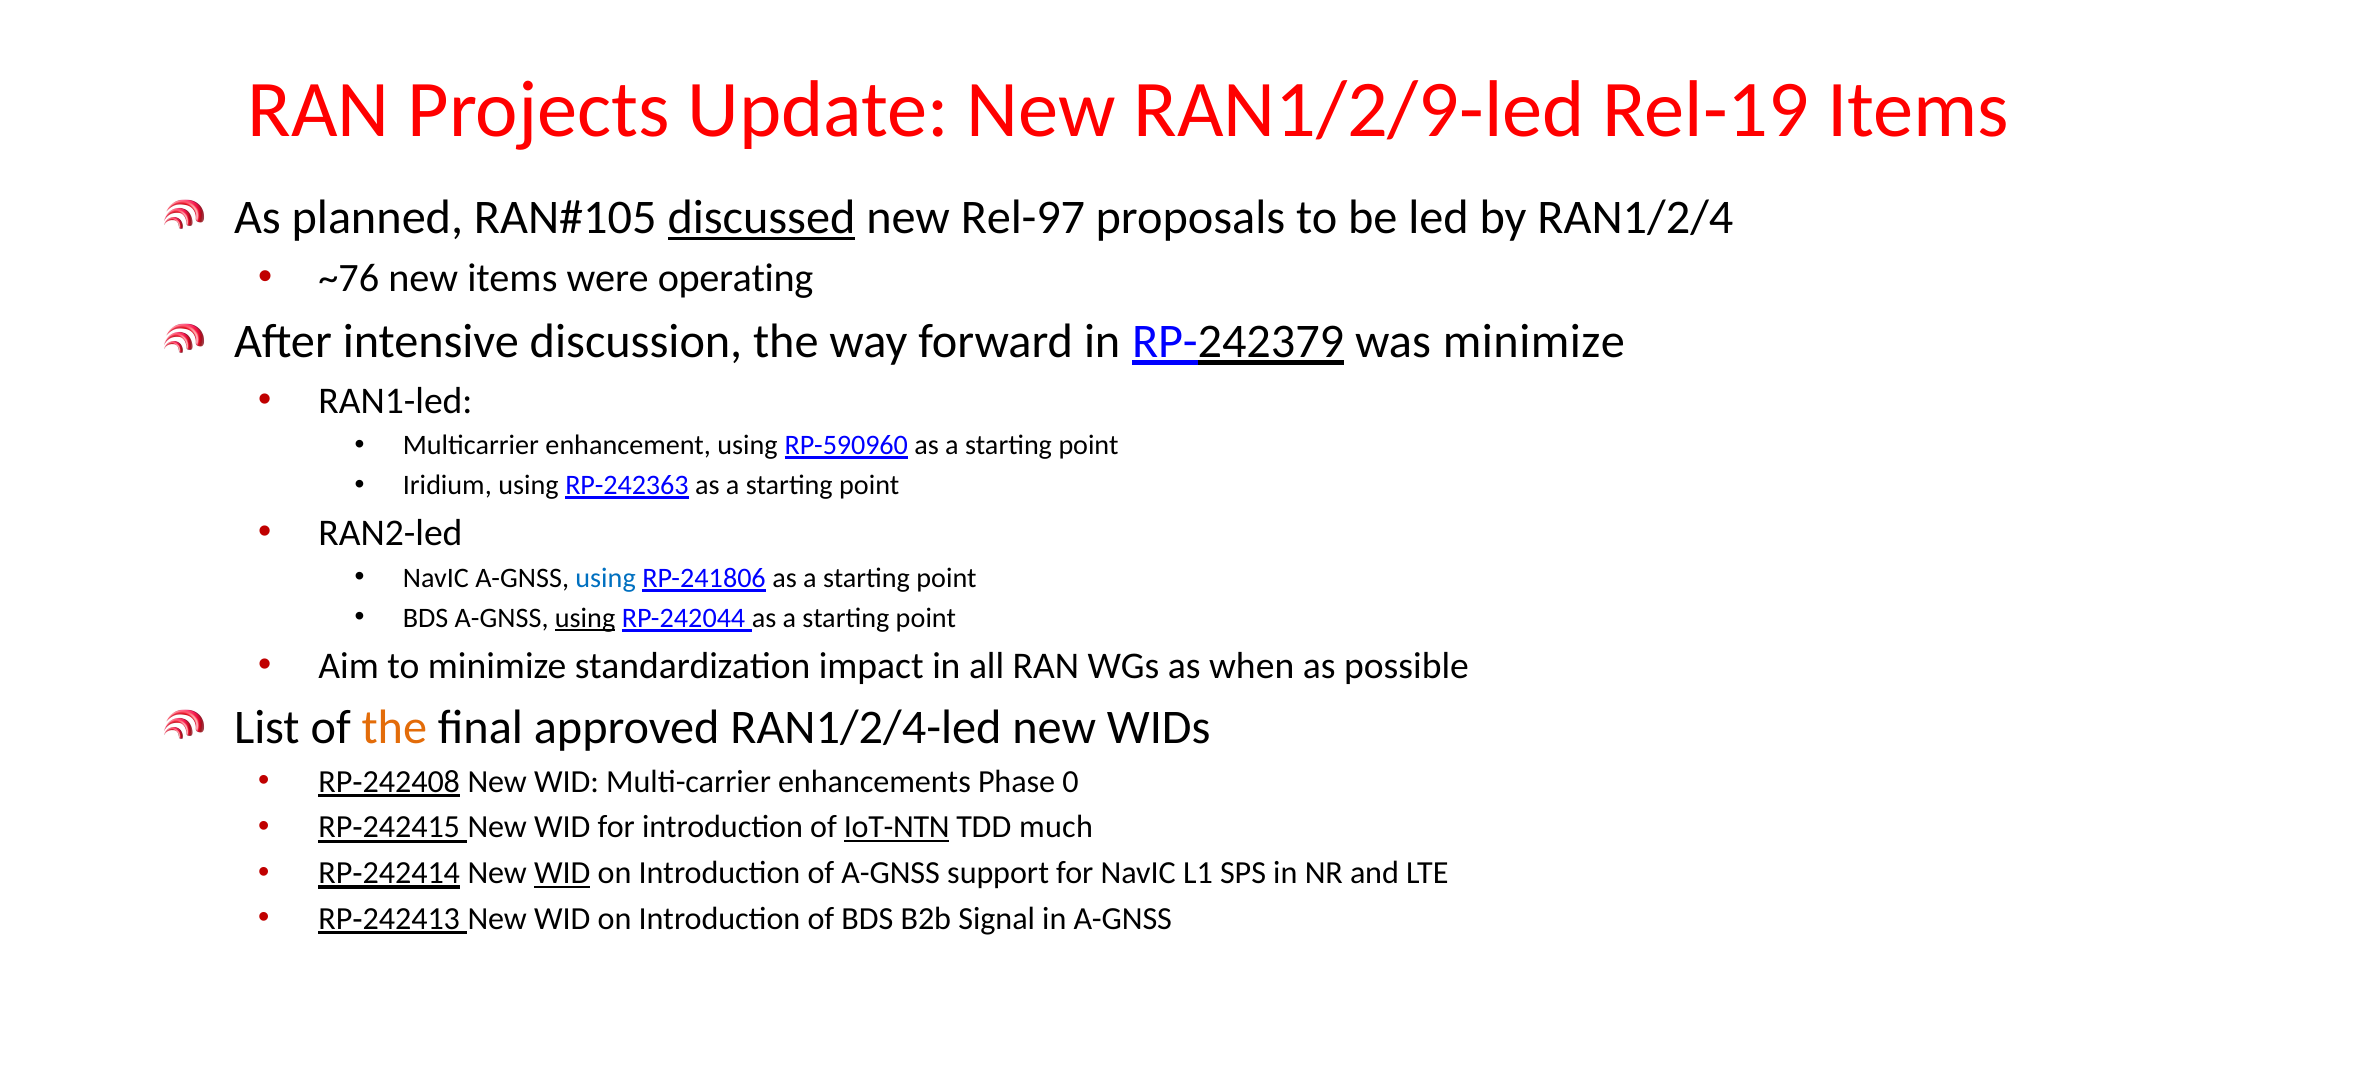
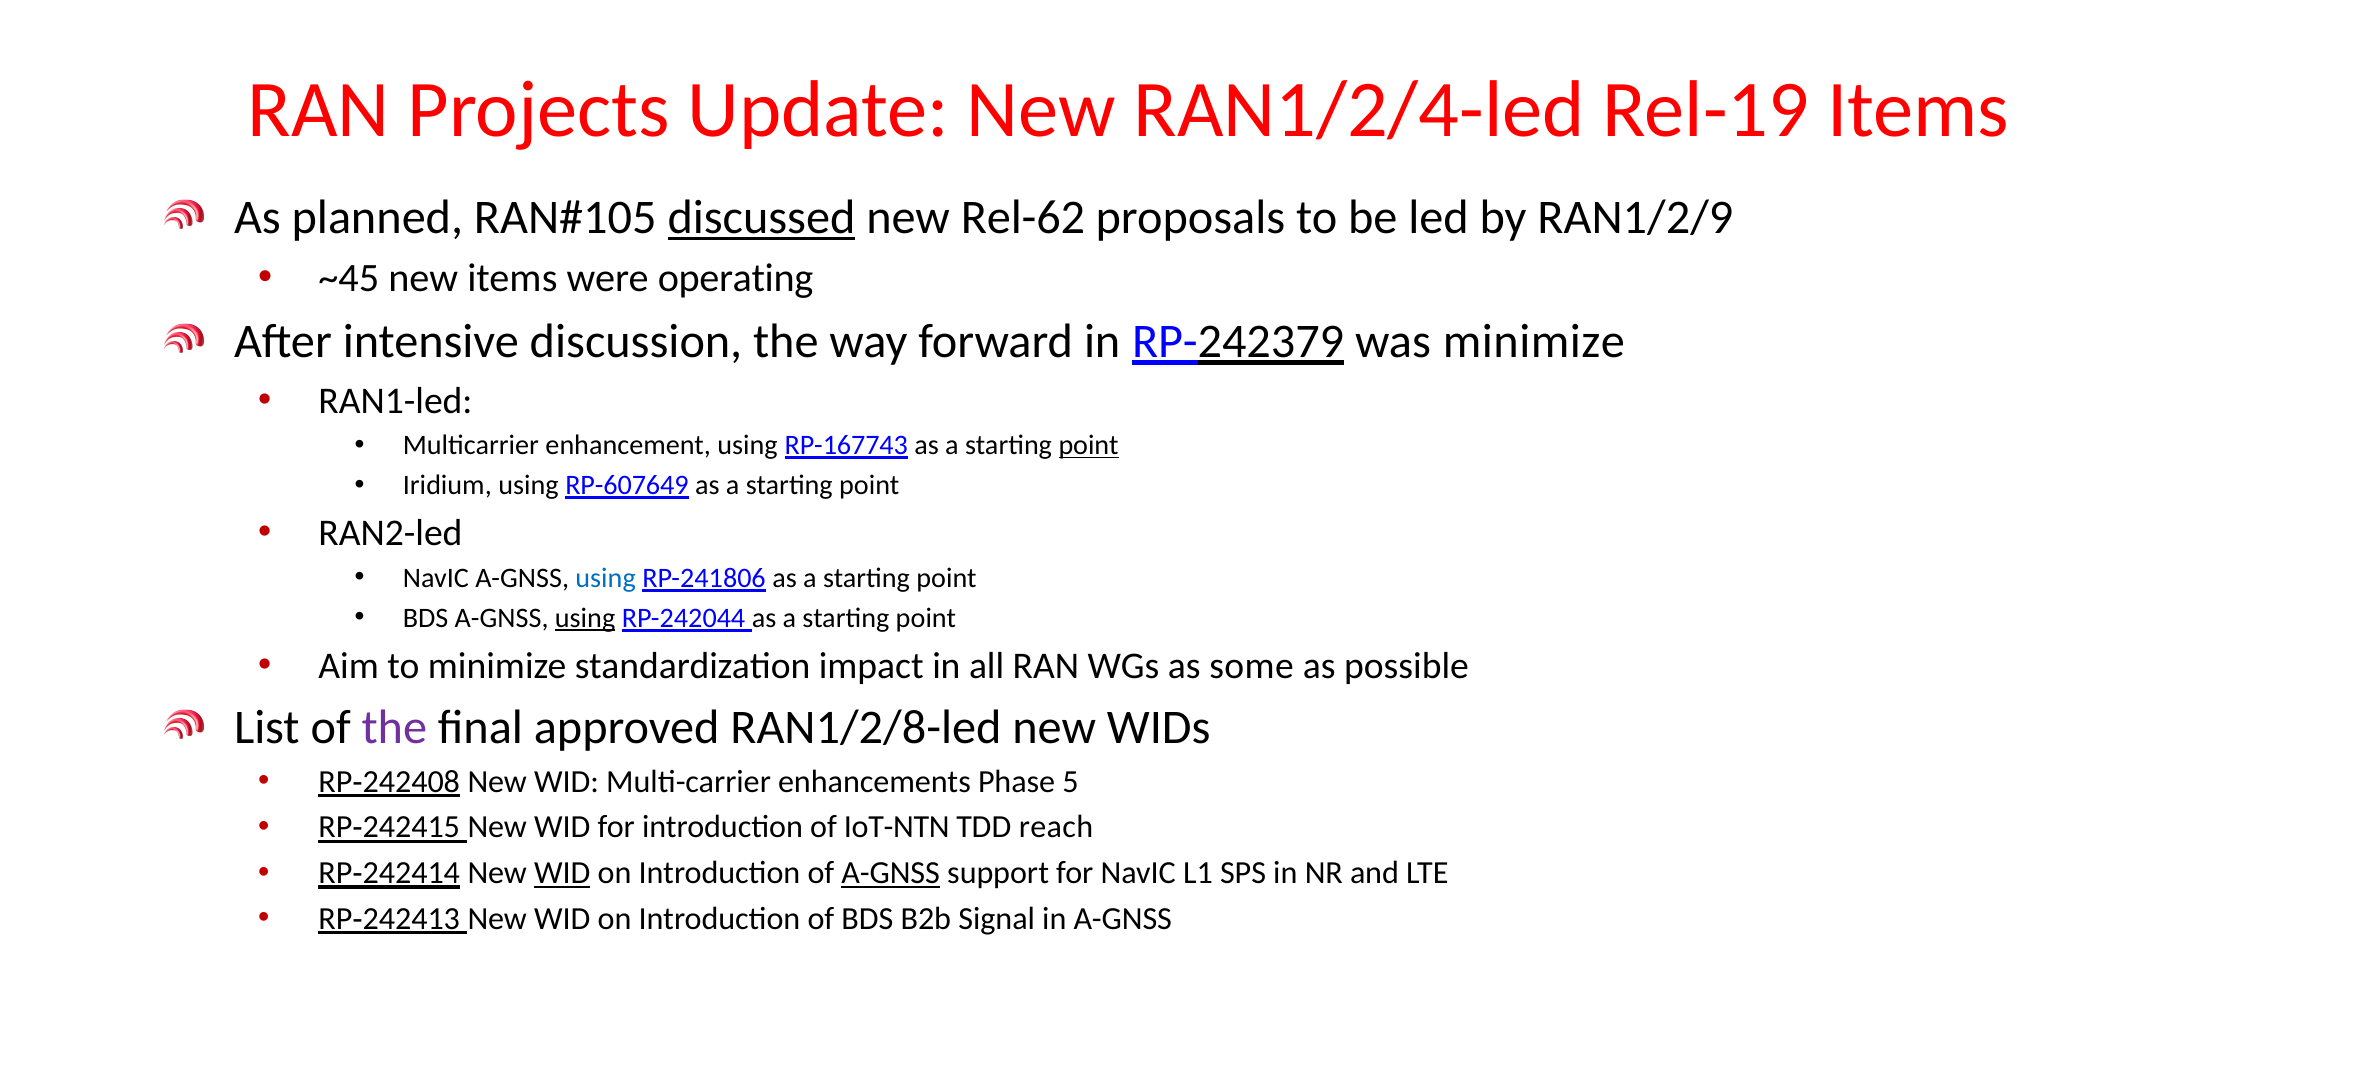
RAN1/2/9-led: RAN1/2/9-led -> RAN1/2/4-led (1359, 110)
Rel-97: Rel-97 -> Rel-62 (1023, 218)
RAN1/2/4: RAN1/2/4 -> RAN1/2/9 (1635, 218)
~76: ~76 -> ~45 (349, 278)
RP-590960: RP-590960 -> RP-167743 (846, 445)
point underline: none -> present (1089, 445)
RP-242363: RP-242363 -> RP-607649 (627, 485)
when: when -> some (1252, 666)
the colour: orange -> purple (394, 728)
RAN1/2/4-led: RAN1/2/4-led -> RAN1/2/8-led (866, 728)
0: 0 -> 5 (1070, 781)
IoT-NTN underline: present -> none (897, 827)
much: much -> reach (1056, 827)
A-GNSS underline: none -> present (891, 873)
